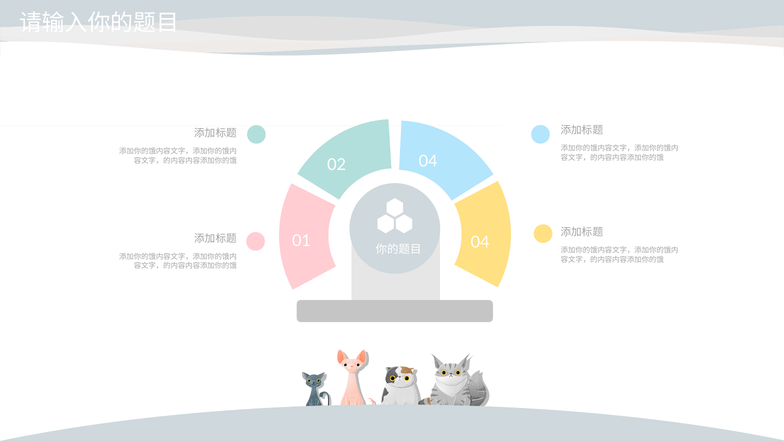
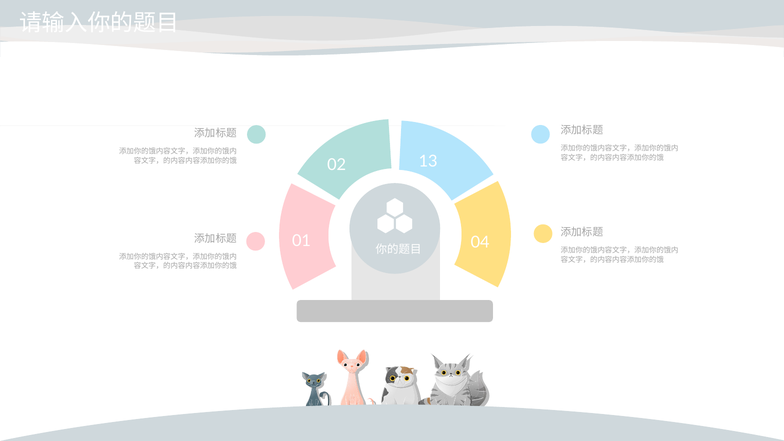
02 04: 04 -> 13 (428, 162)
